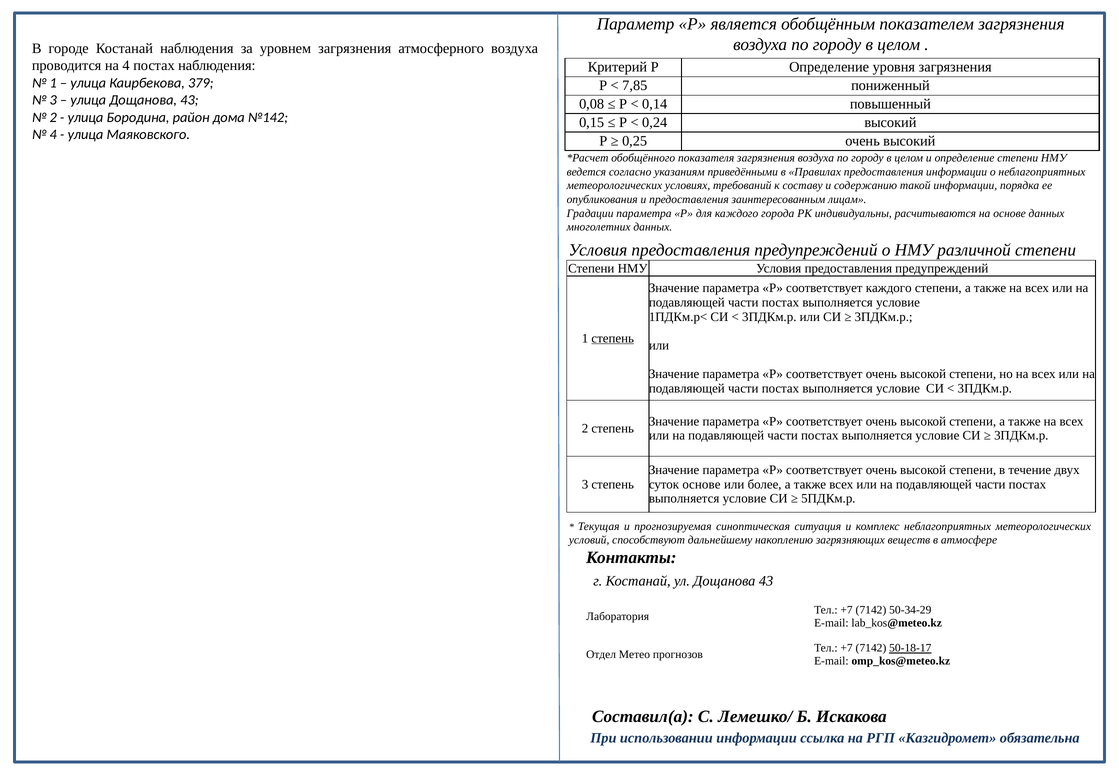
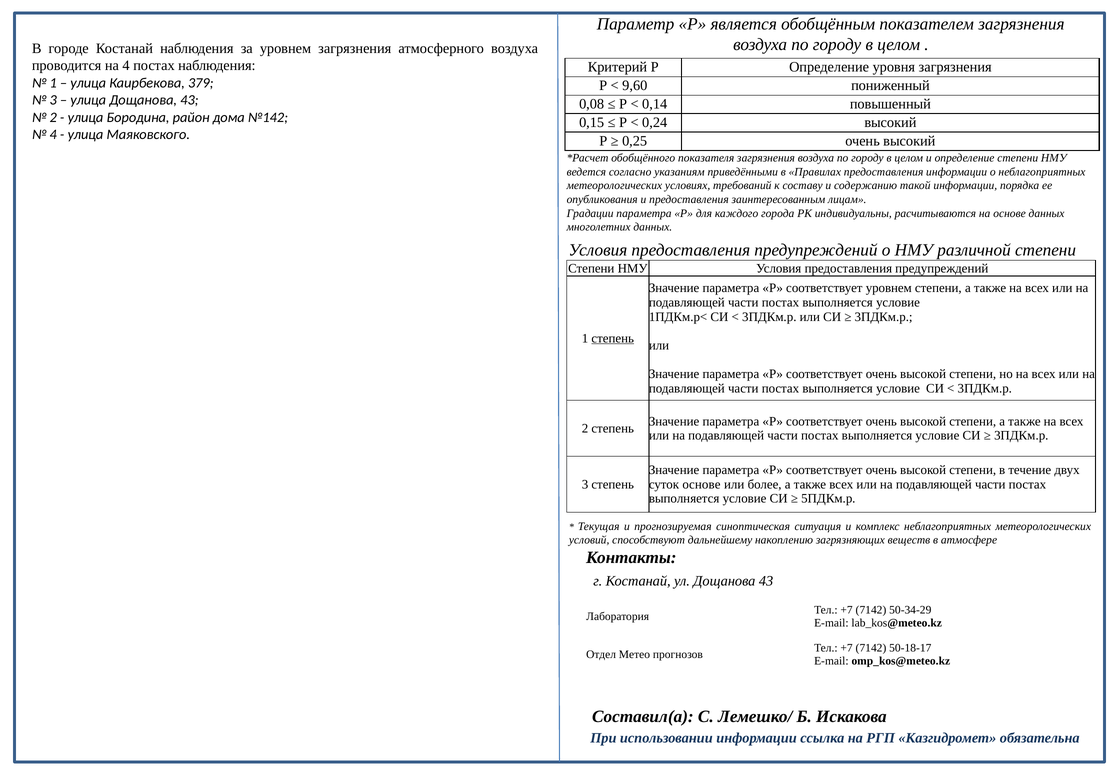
7,85: 7,85 -> 9,60 (635, 86)
соответствует каждого: каждого -> уровнем (889, 288)
50-18-17 underline: present -> none (910, 648)
